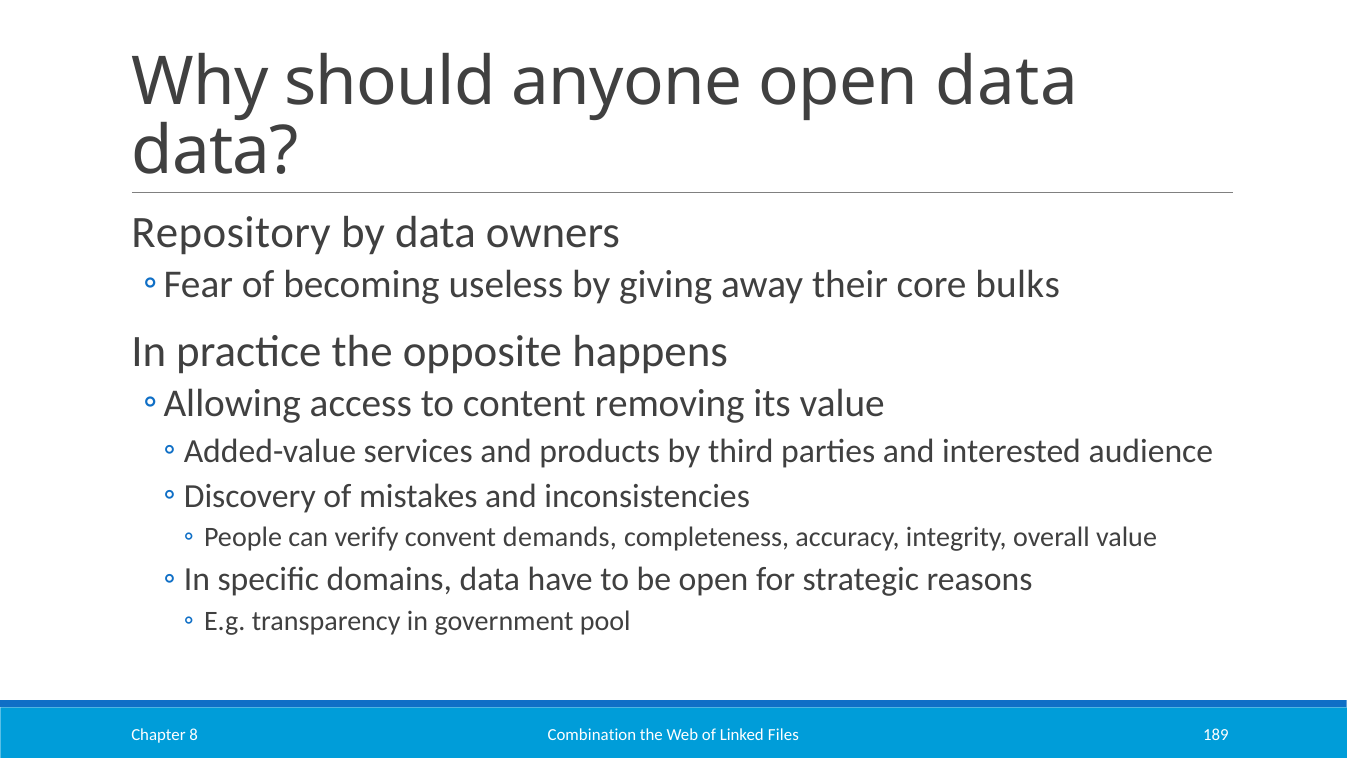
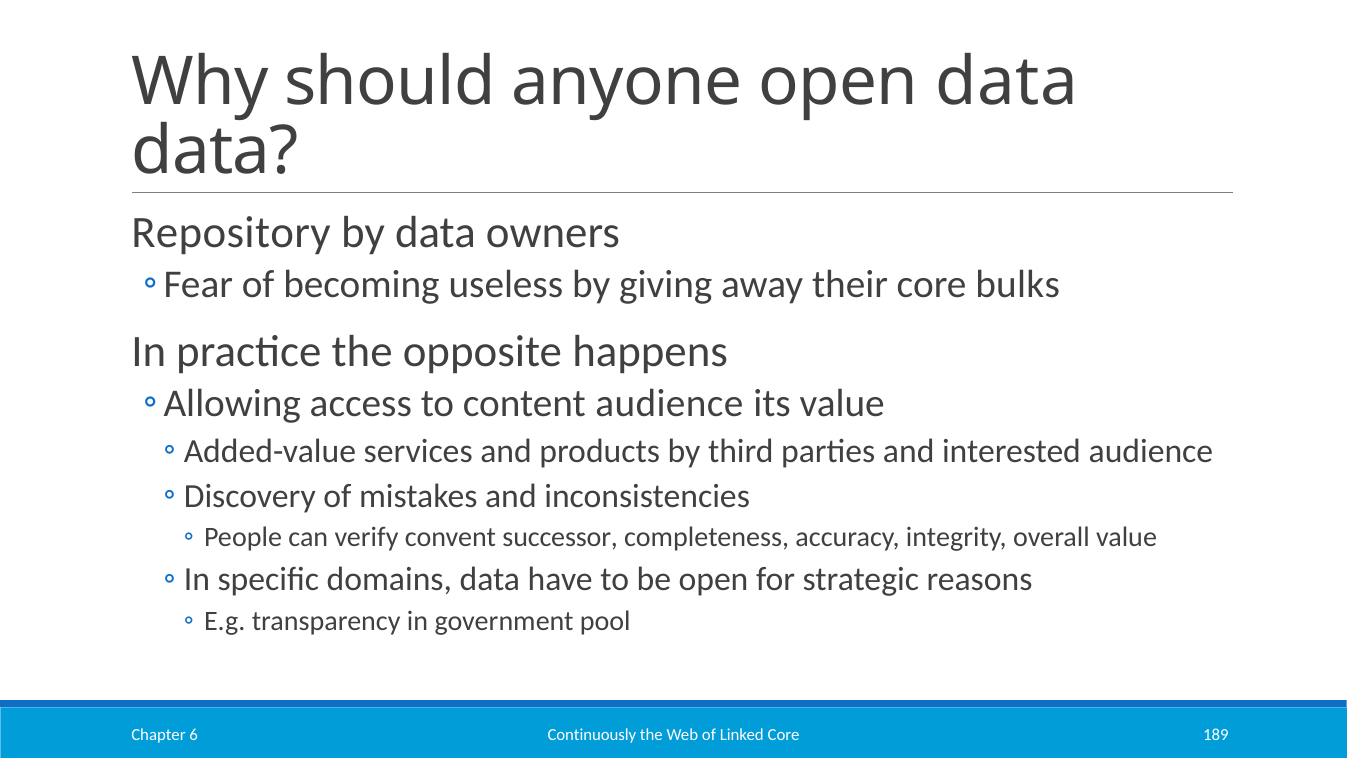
content removing: removing -> audience (669, 403)
demands: demands -> successor (560, 537)
Combination: Combination -> Continuously (592, 735)
Linked Files: Files -> Core (784, 735)
8: 8 -> 6 (194, 735)
